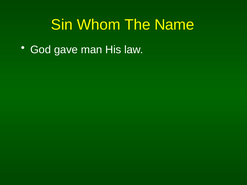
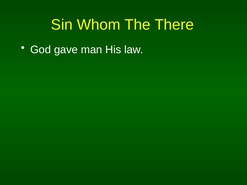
Name: Name -> There (174, 25)
